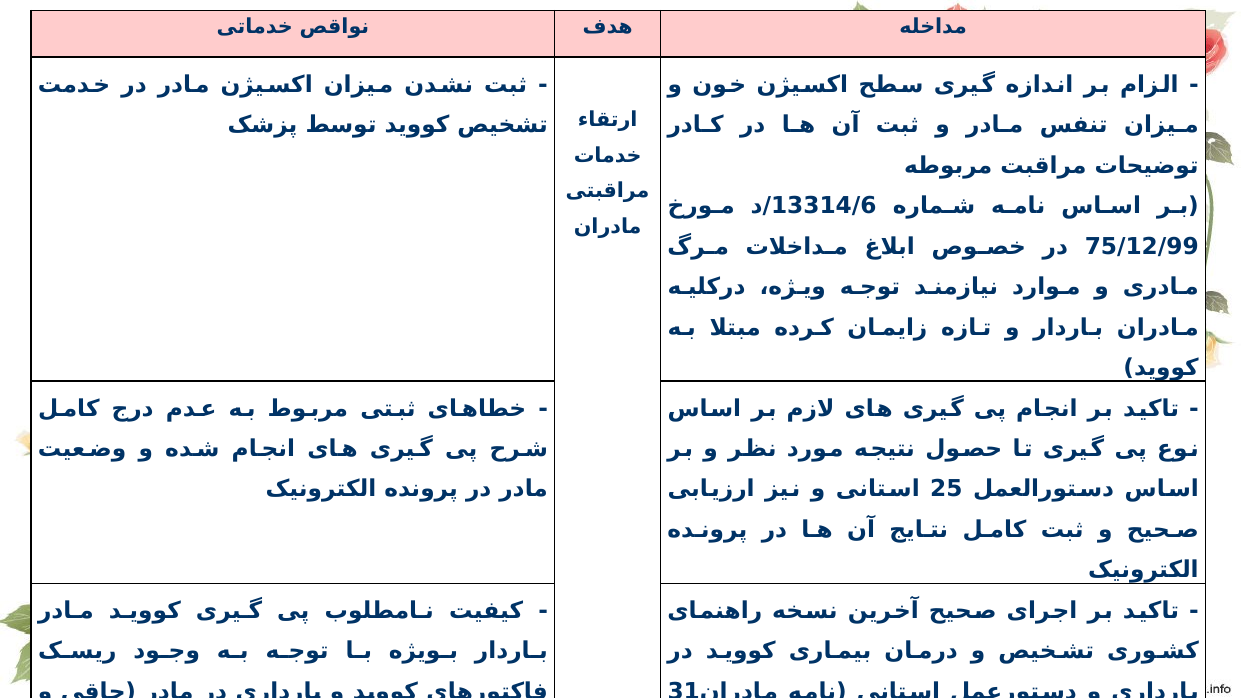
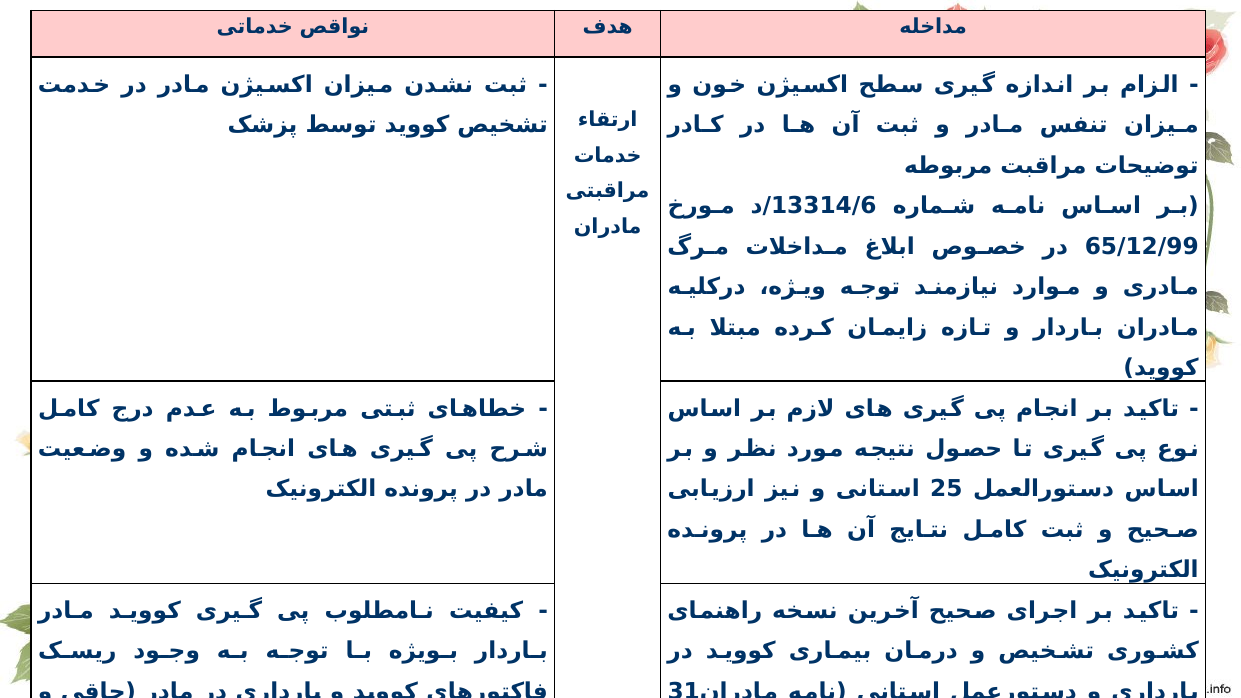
75/12/99: 75/12/99 -> 65/12/99 (1142, 246)
